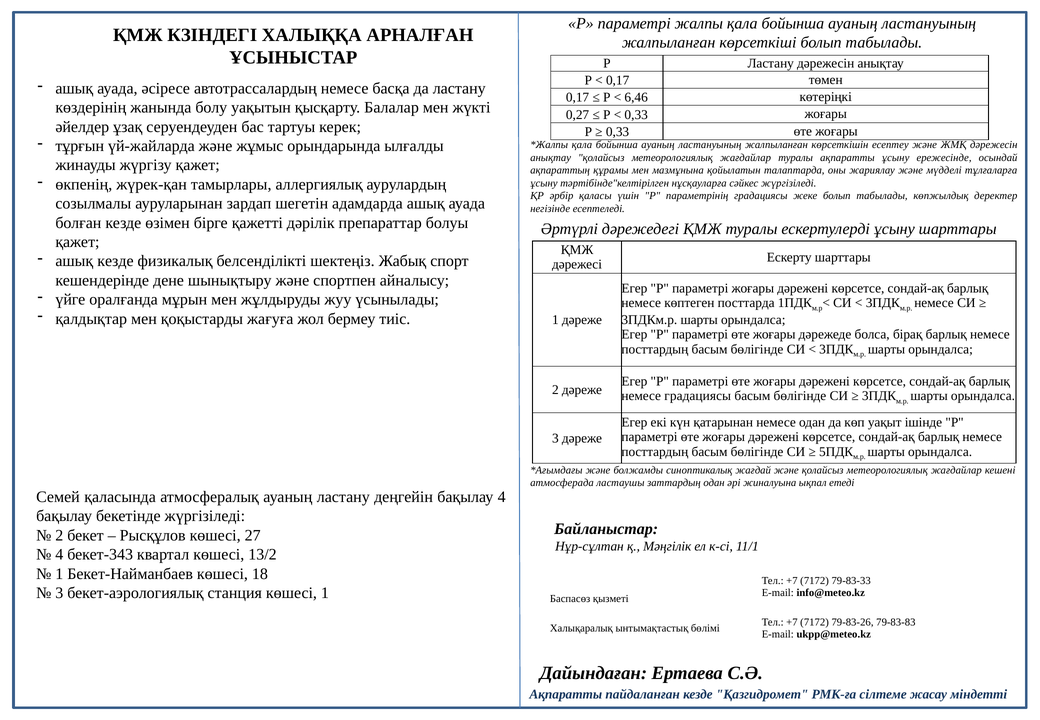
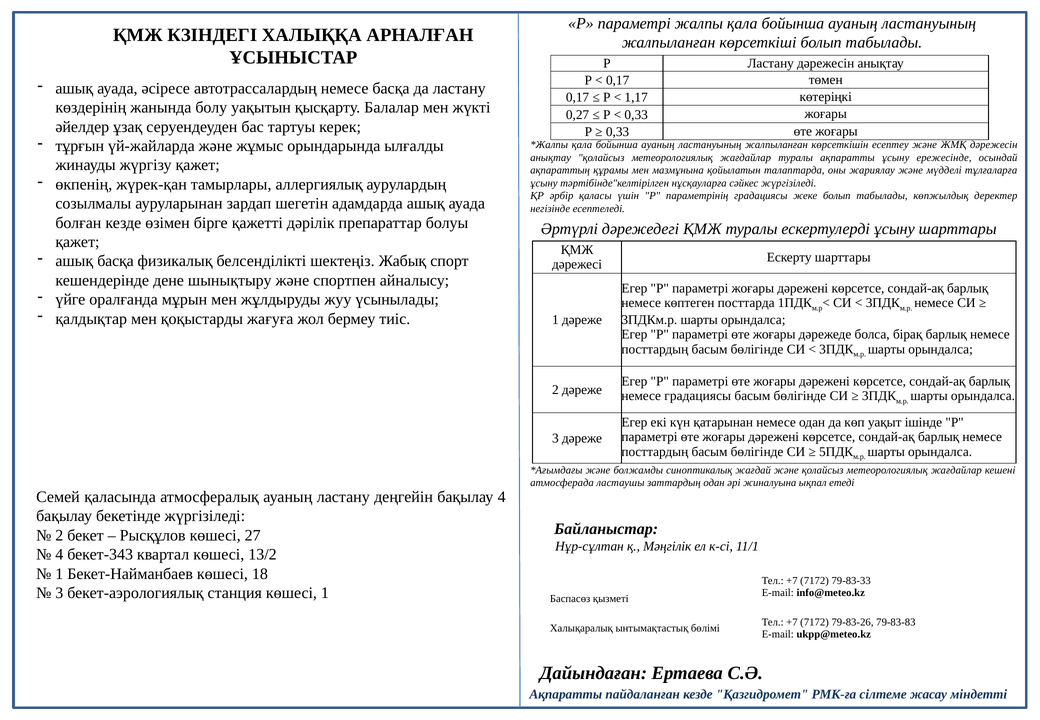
6,46: 6,46 -> 1,17 (636, 97)
ашық кезде: кезде -> басқа (116, 261)
